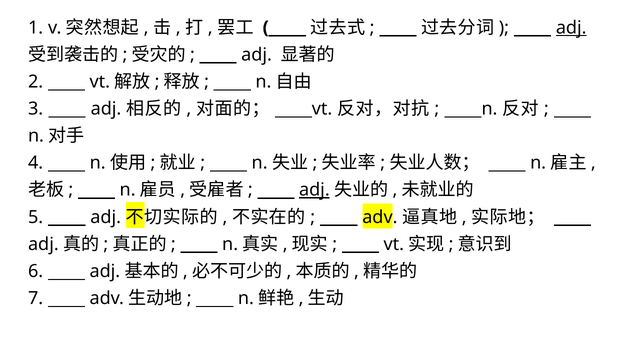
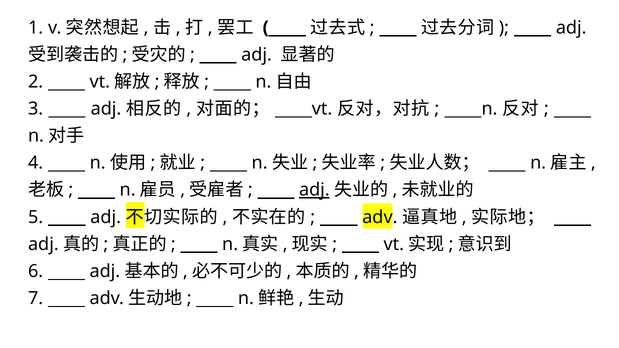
adj underline: present -> none (571, 28)
